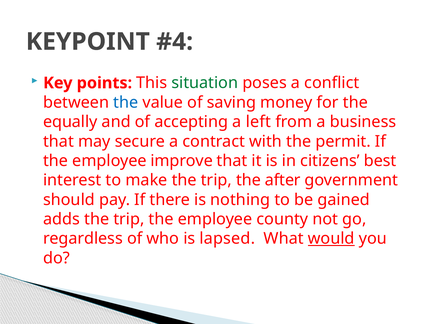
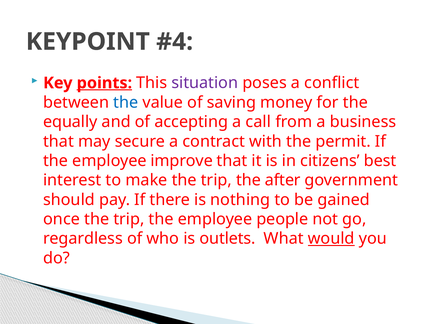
points underline: none -> present (104, 83)
situation colour: green -> purple (205, 83)
left: left -> call (258, 122)
adds: adds -> once (62, 219)
county: county -> people (282, 219)
lapsed: lapsed -> outlets (227, 239)
